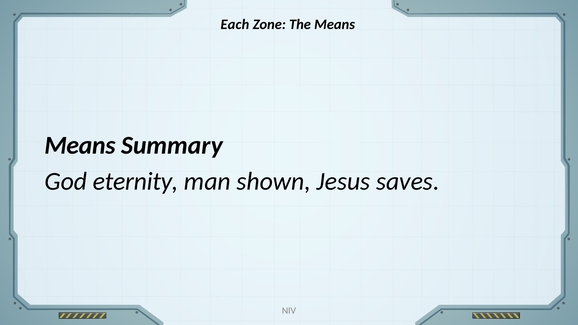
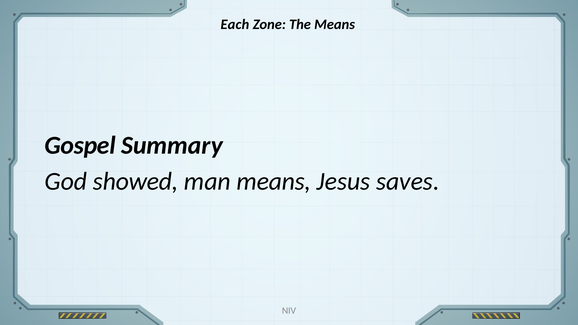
Means: Means -> Gospel (80, 145)
eternity: eternity -> showed (136, 181)
man shown: shown -> means (274, 181)
